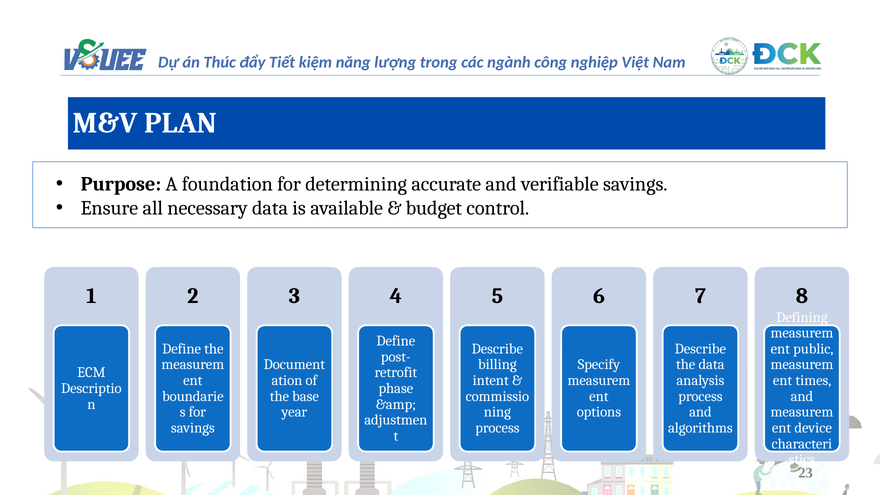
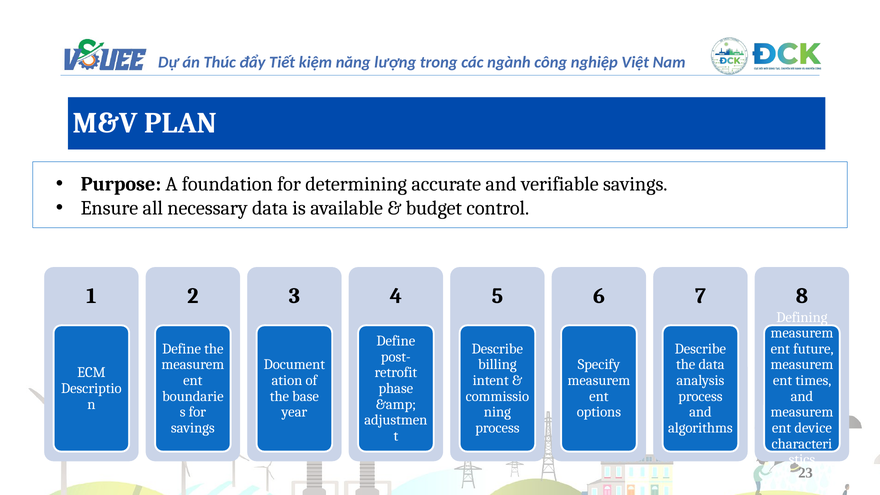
public: public -> future (813, 349)
